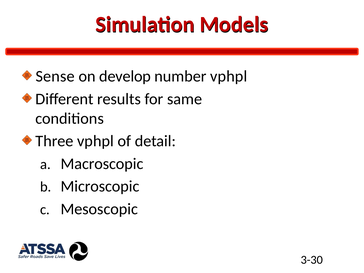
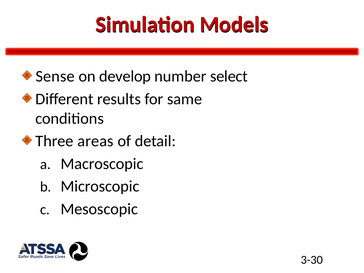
number vphpl: vphpl -> select (229, 76)
Three vphpl: vphpl -> areas (95, 141)
